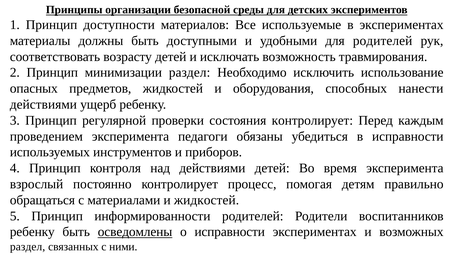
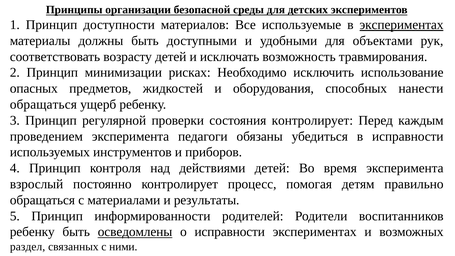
экспериментах underline: none -> present (402, 25)
для родителей: родителей -> объектами (383, 41)
минимизации раздел: раздел -> рисках (190, 73)
действиями: действиями -> обращаться (43, 104)
и жидкостей: жидкостей -> результаты (207, 200)
